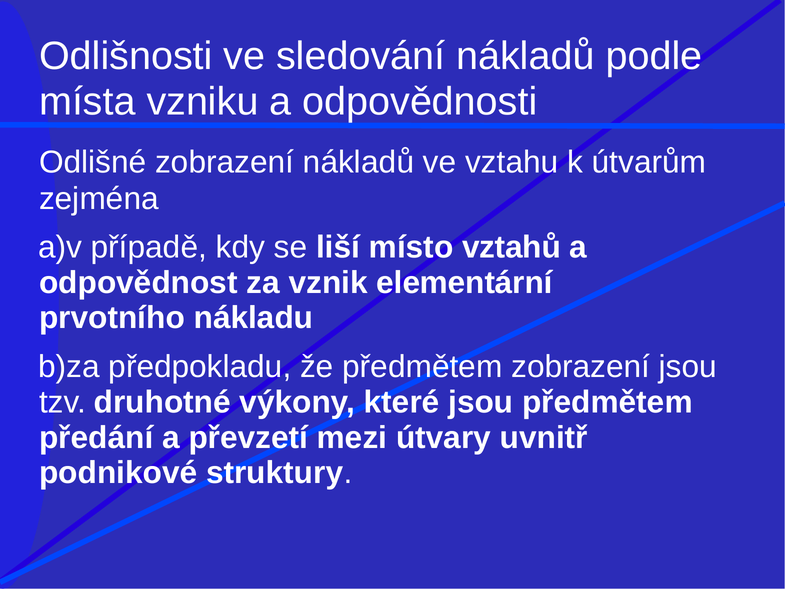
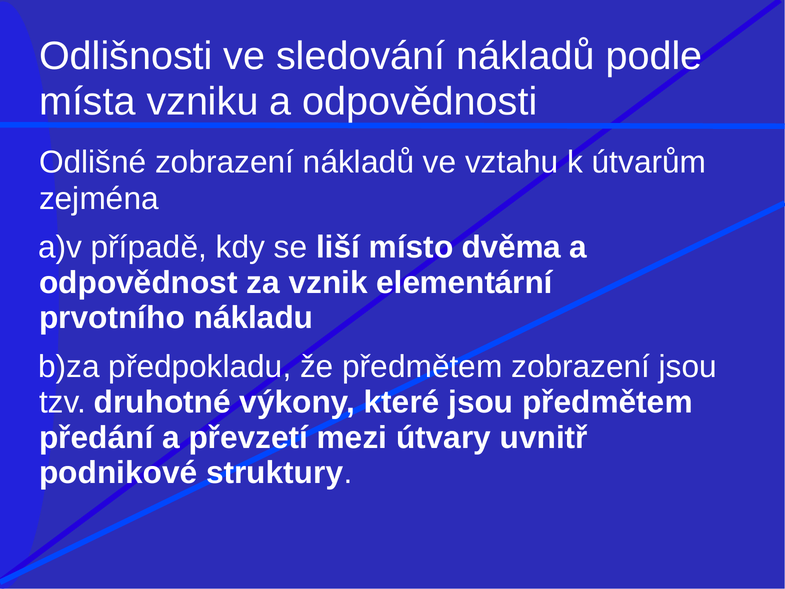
vztahů: vztahů -> dvěma (511, 247)
